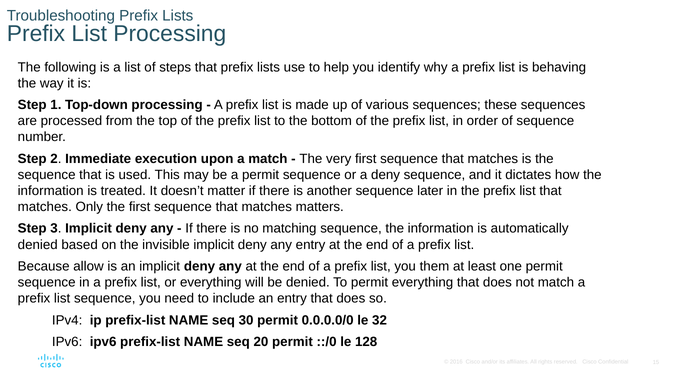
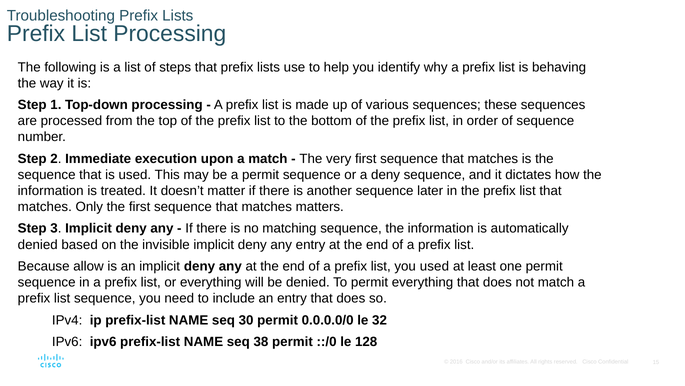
you them: them -> used (434, 266)
20: 20 -> 38 (261, 341)
